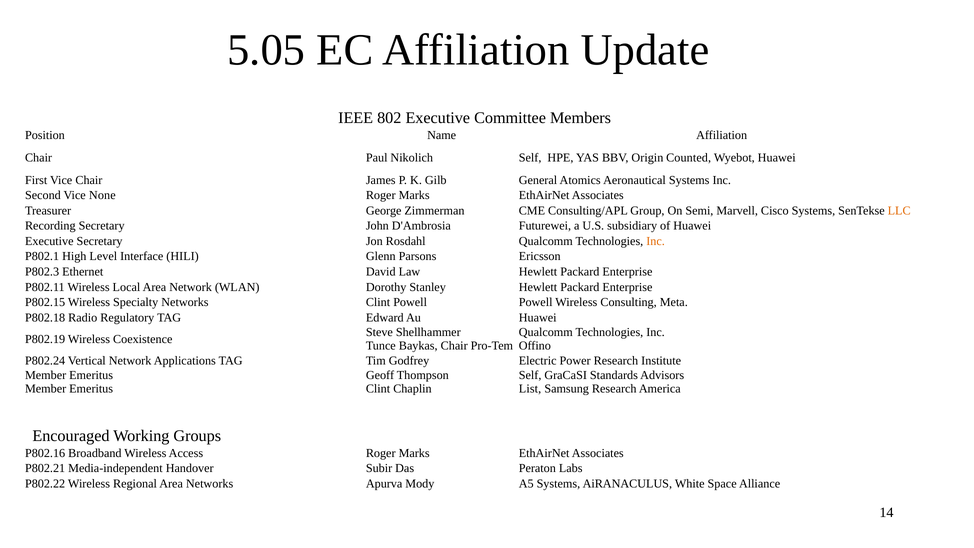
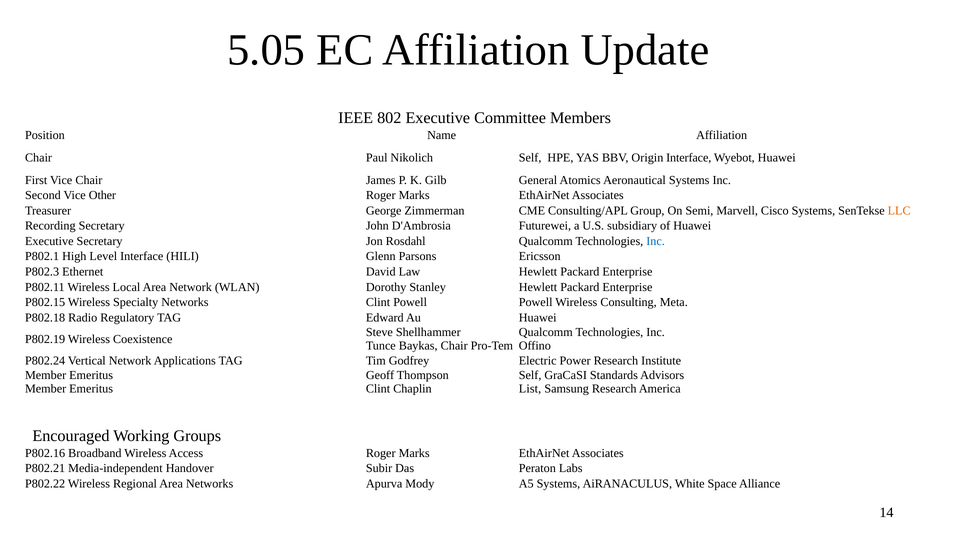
Origin Counted: Counted -> Interface (689, 158)
None: None -> Other (102, 195)
Inc colour: orange -> blue (656, 241)
